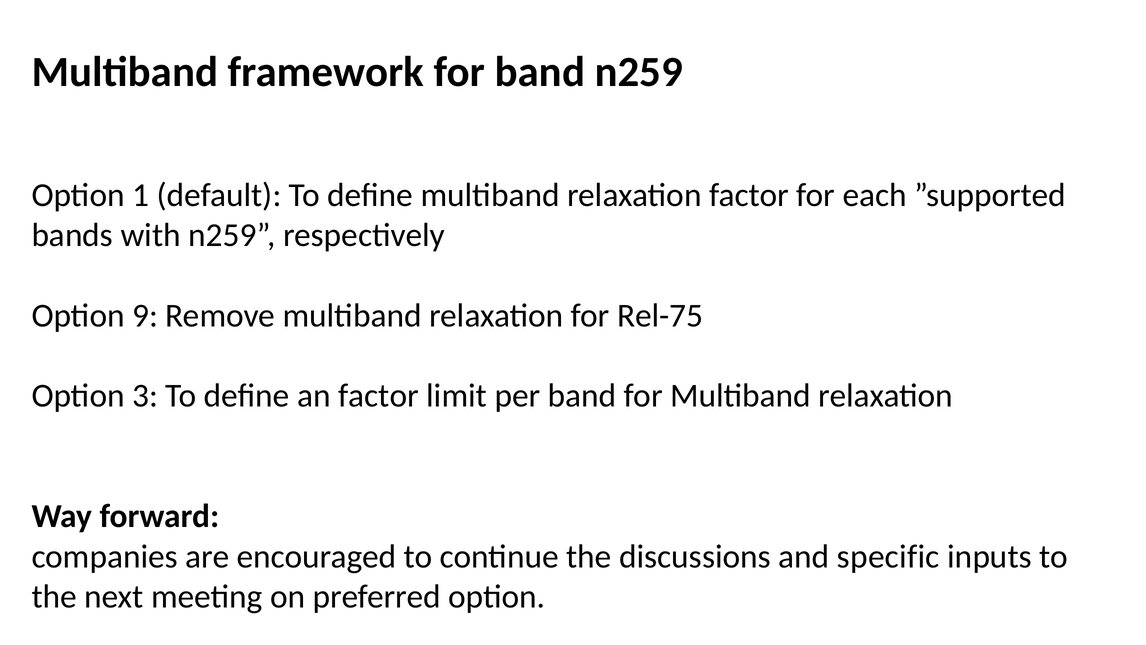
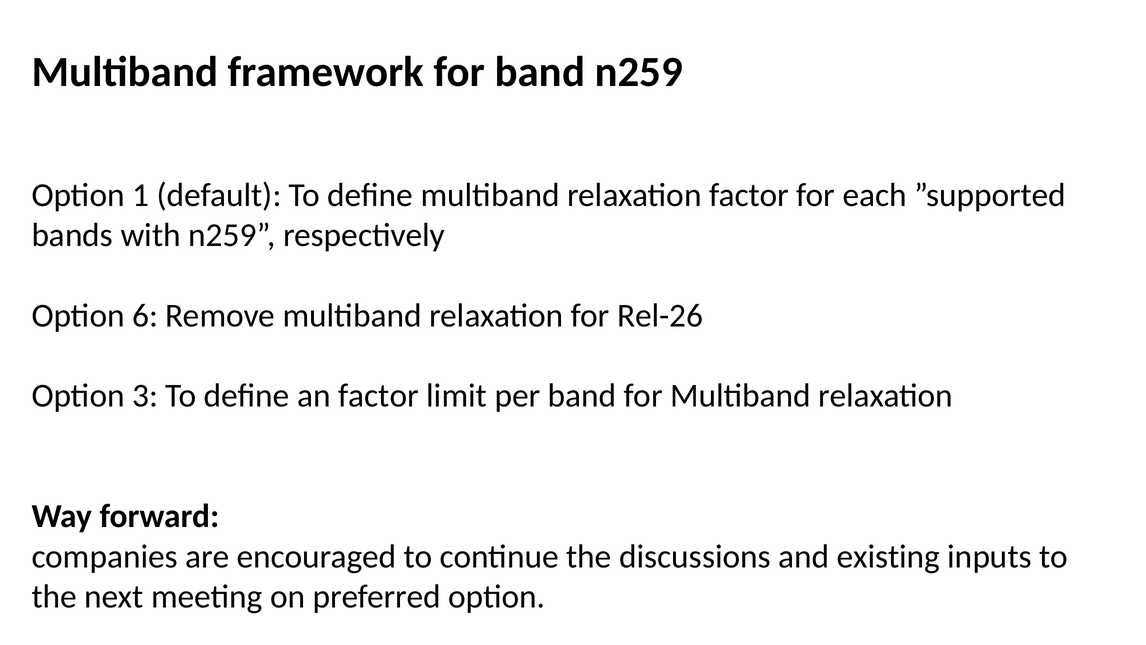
9: 9 -> 6 (145, 315)
Rel-75: Rel-75 -> Rel-26 (660, 315)
specific: specific -> existing (888, 556)
